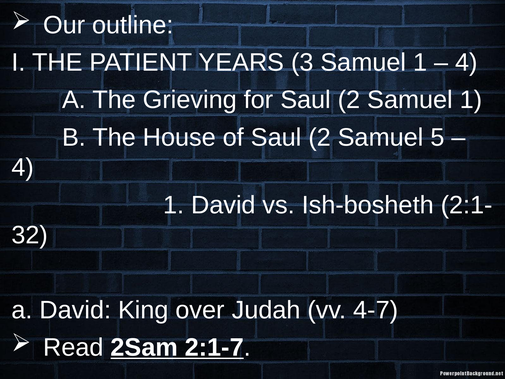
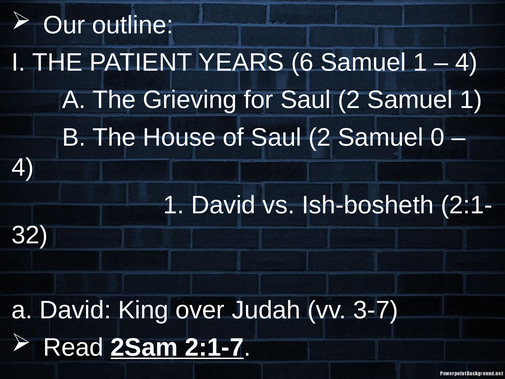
3: 3 -> 6 (302, 63)
5: 5 -> 0 (437, 137)
4-7: 4-7 -> 3-7 (376, 310)
